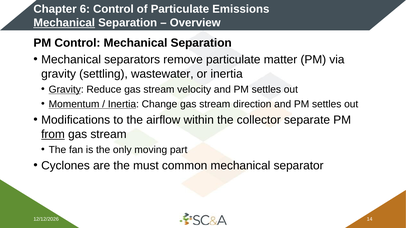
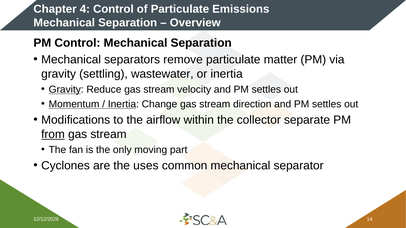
6: 6 -> 4 (85, 9)
Mechanical underline: present -> none (64, 23)
must: must -> uses (146, 166)
